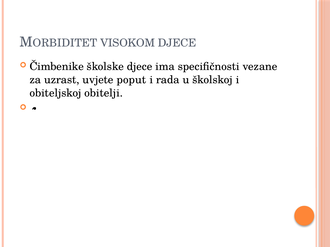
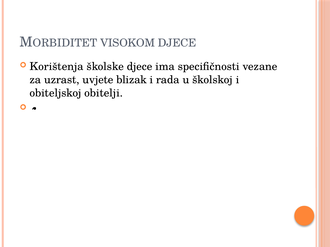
Čimbenike: Čimbenike -> Korištenja (57, 67)
poput: poput -> blizak (132, 80)
